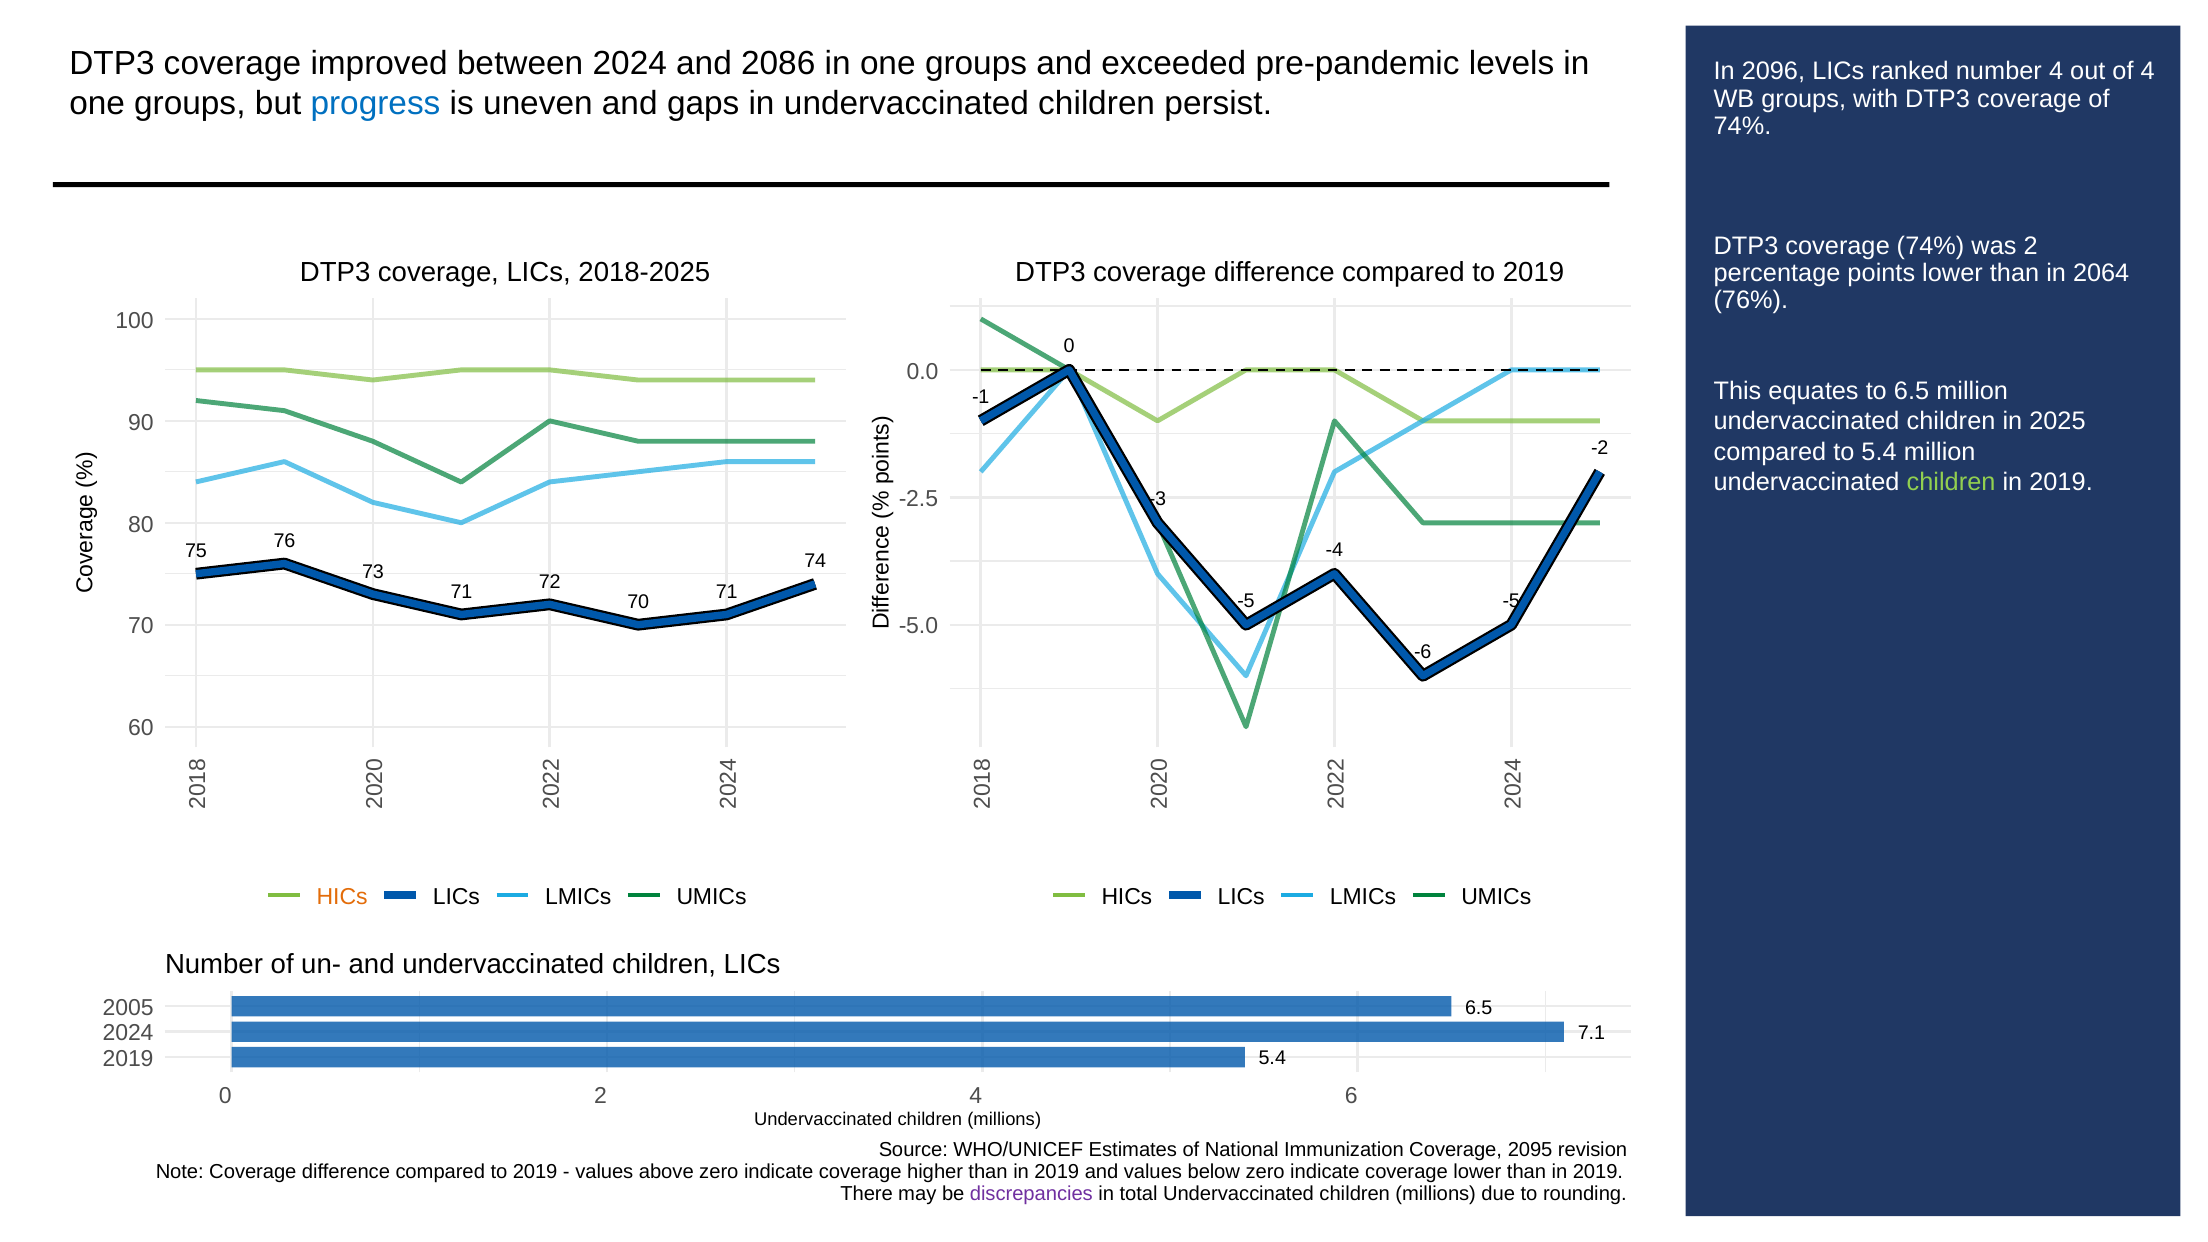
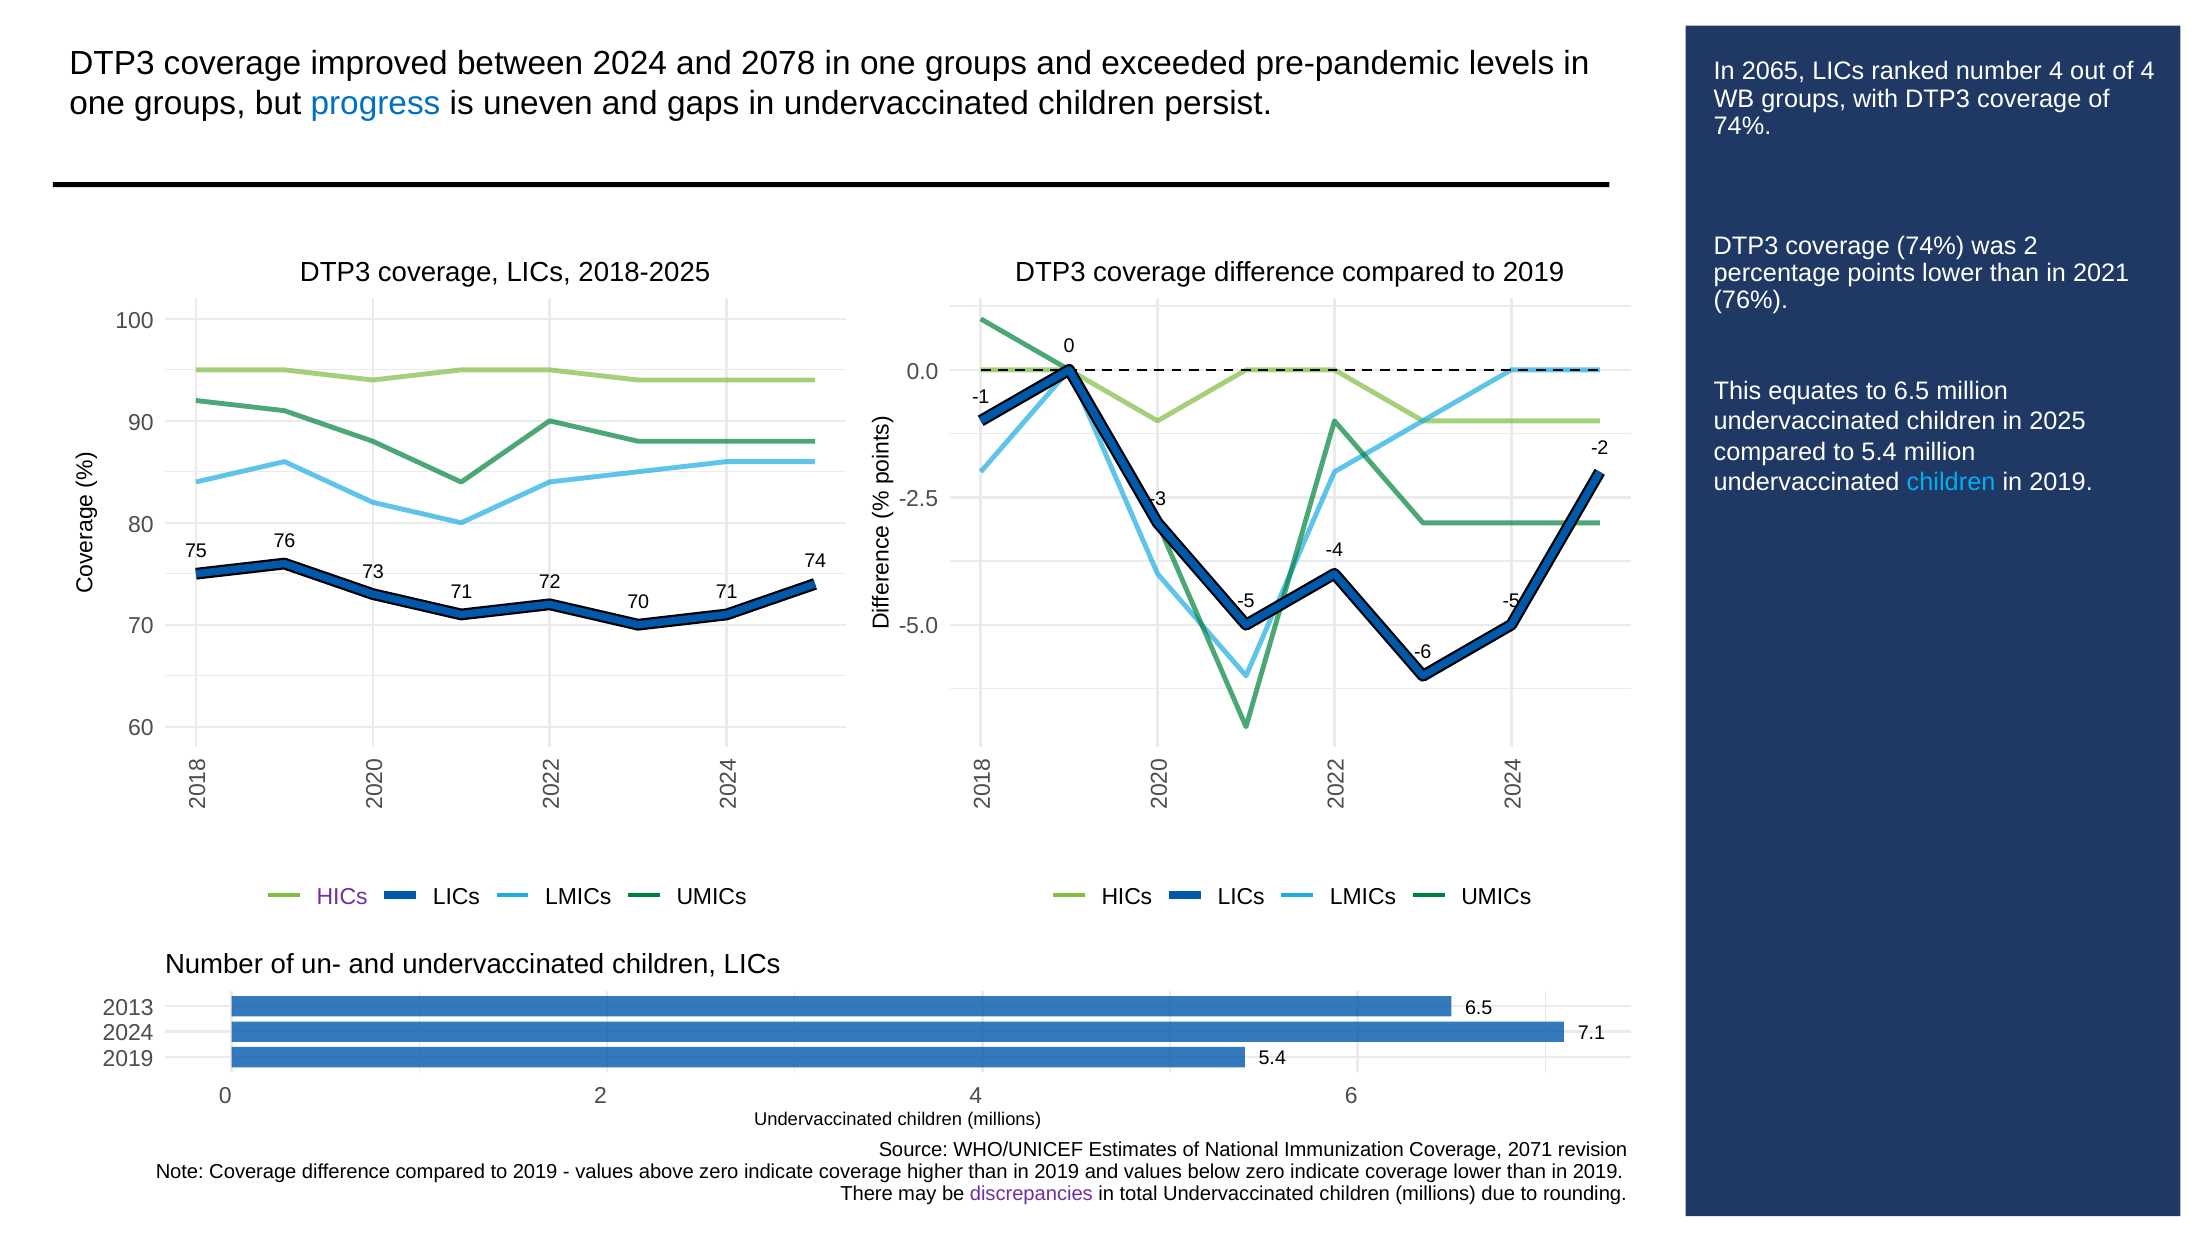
2086: 2086 -> 2078 (778, 64)
2096: 2096 -> 2065 (1773, 71)
2064: 2064 -> 2021 (2101, 273)
children colour: light green -> light blue (1951, 482)
HICs colour: orange -> purple (342, 897)
2005: 2005 -> 2013 (128, 1008)
2095: 2095 -> 2071 (1530, 1150)
